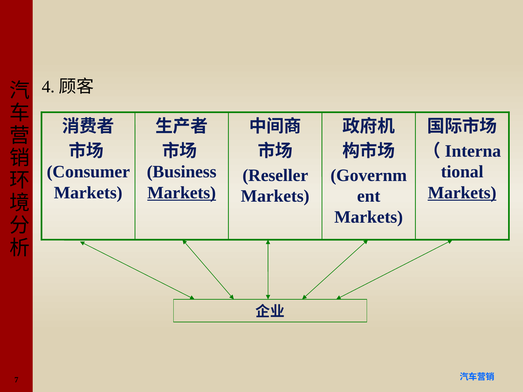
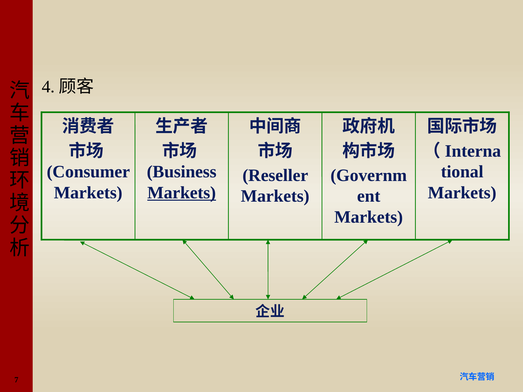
Markets underline: present -> none (462, 193)
